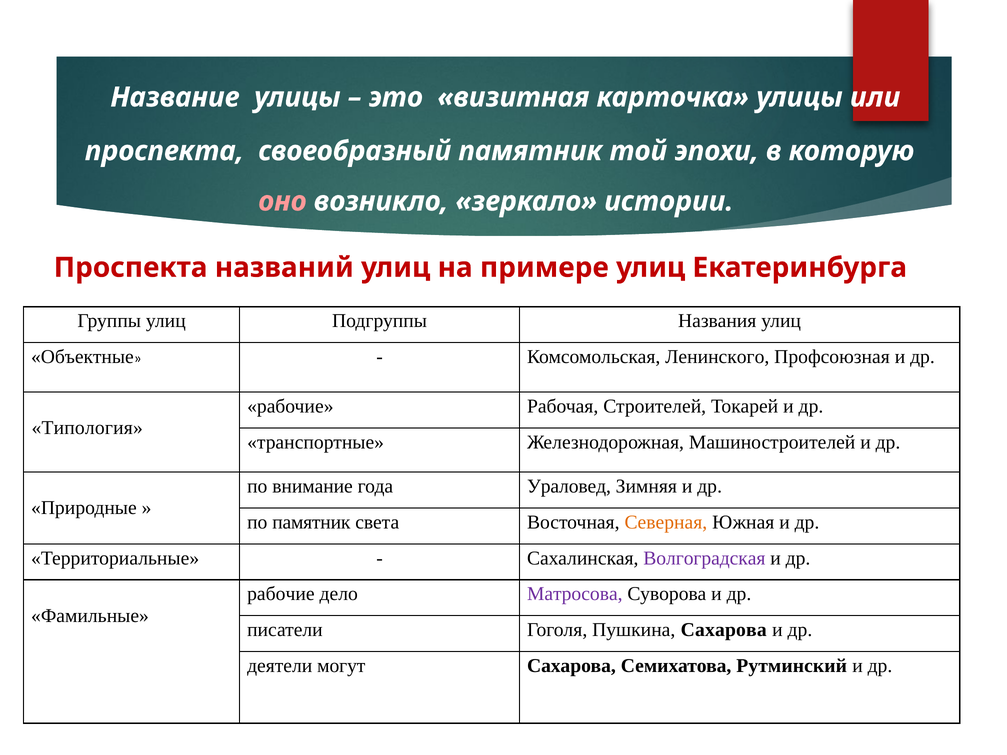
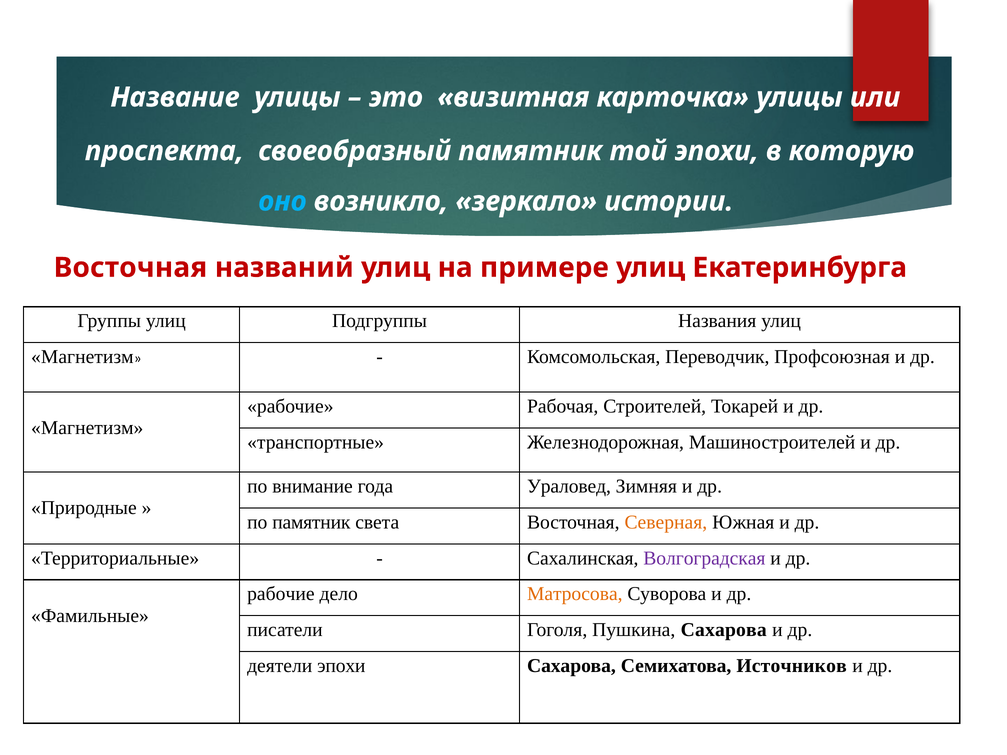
оно colour: pink -> light blue (282, 201)
Проспекта: Проспекта -> Восточная (130, 268)
Объектные: Объектные -> Магнетизм (82, 357)
Ленинского: Ленинского -> Переводчик (717, 357)
Типология: Типология -> Магнетизм (87, 428)
Матросова colour: purple -> orange (575, 594)
деятели могут: могут -> эпохи (341, 666)
Рутминский: Рутминский -> Источников (792, 666)
